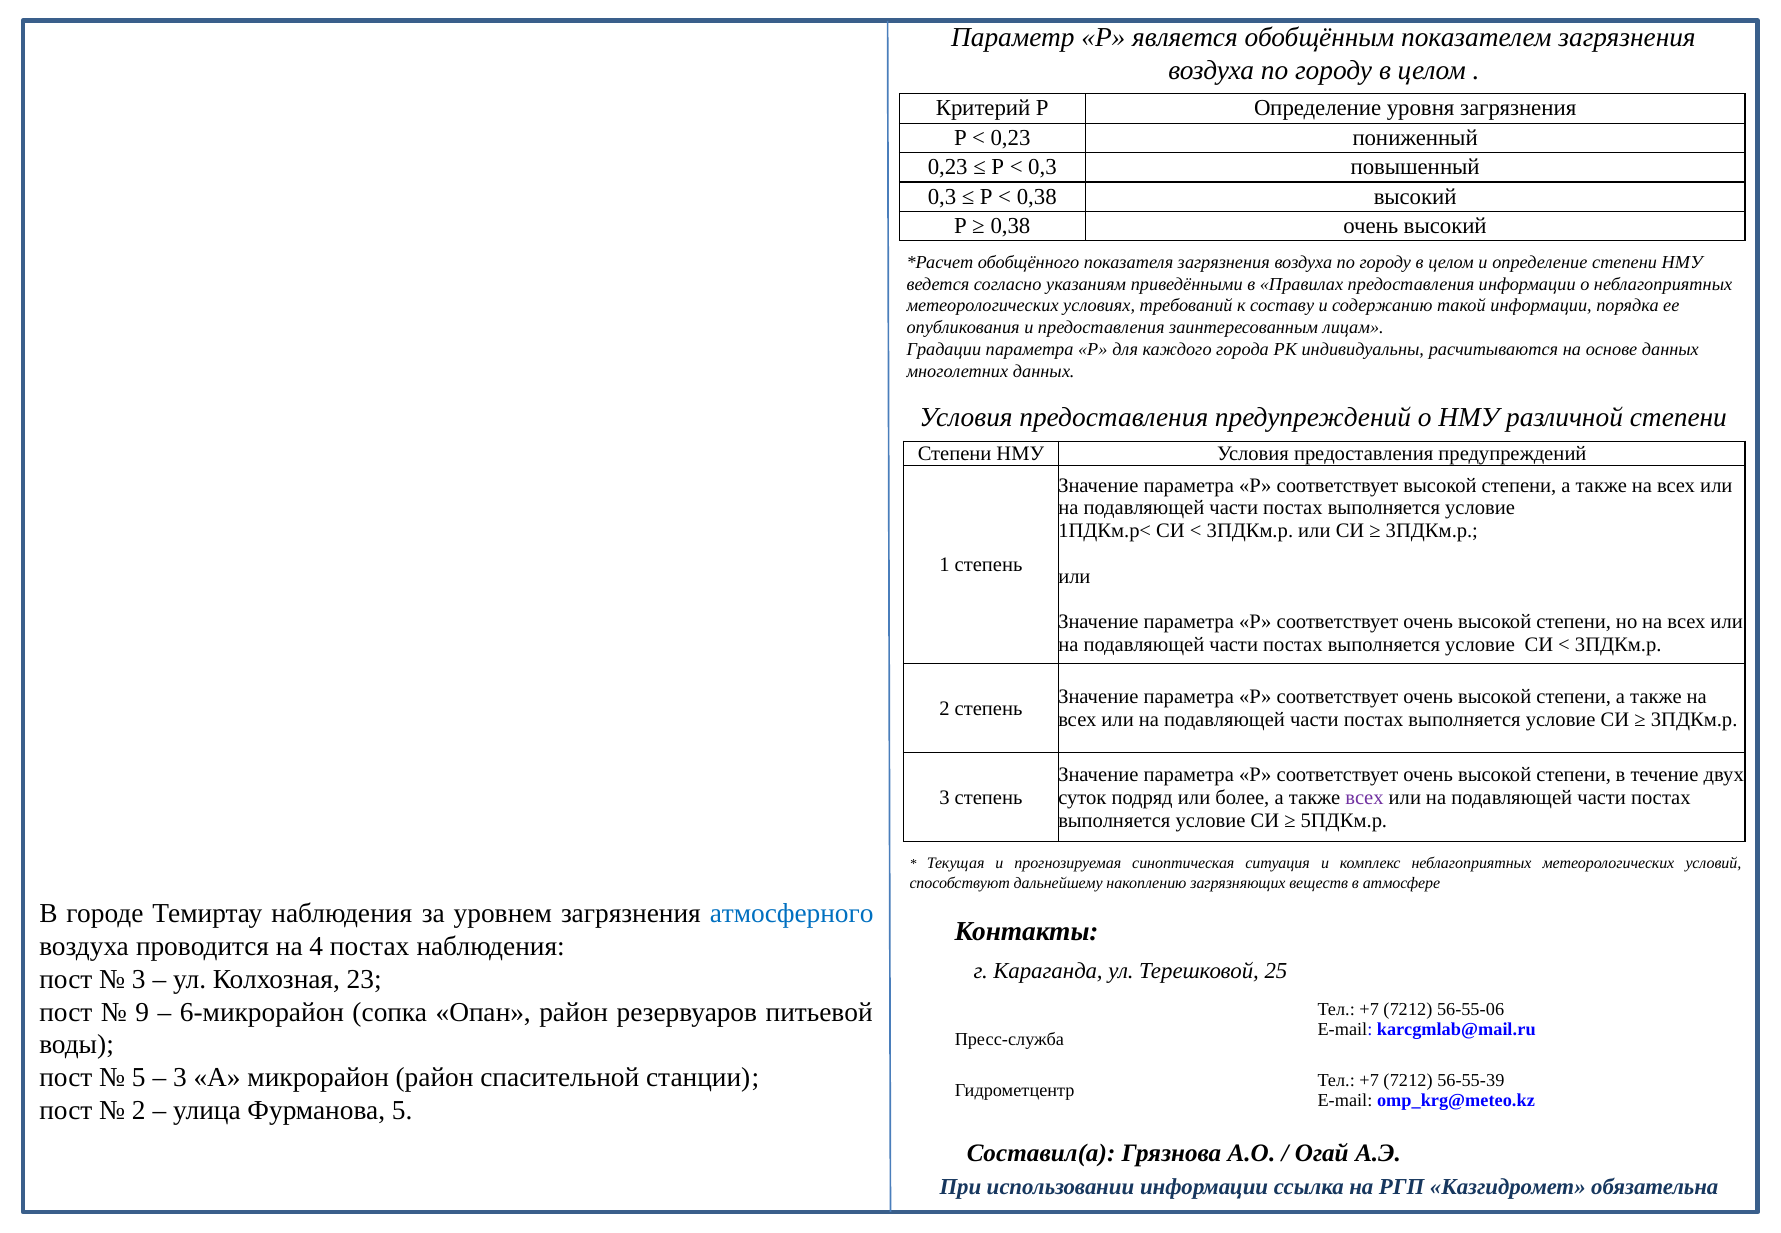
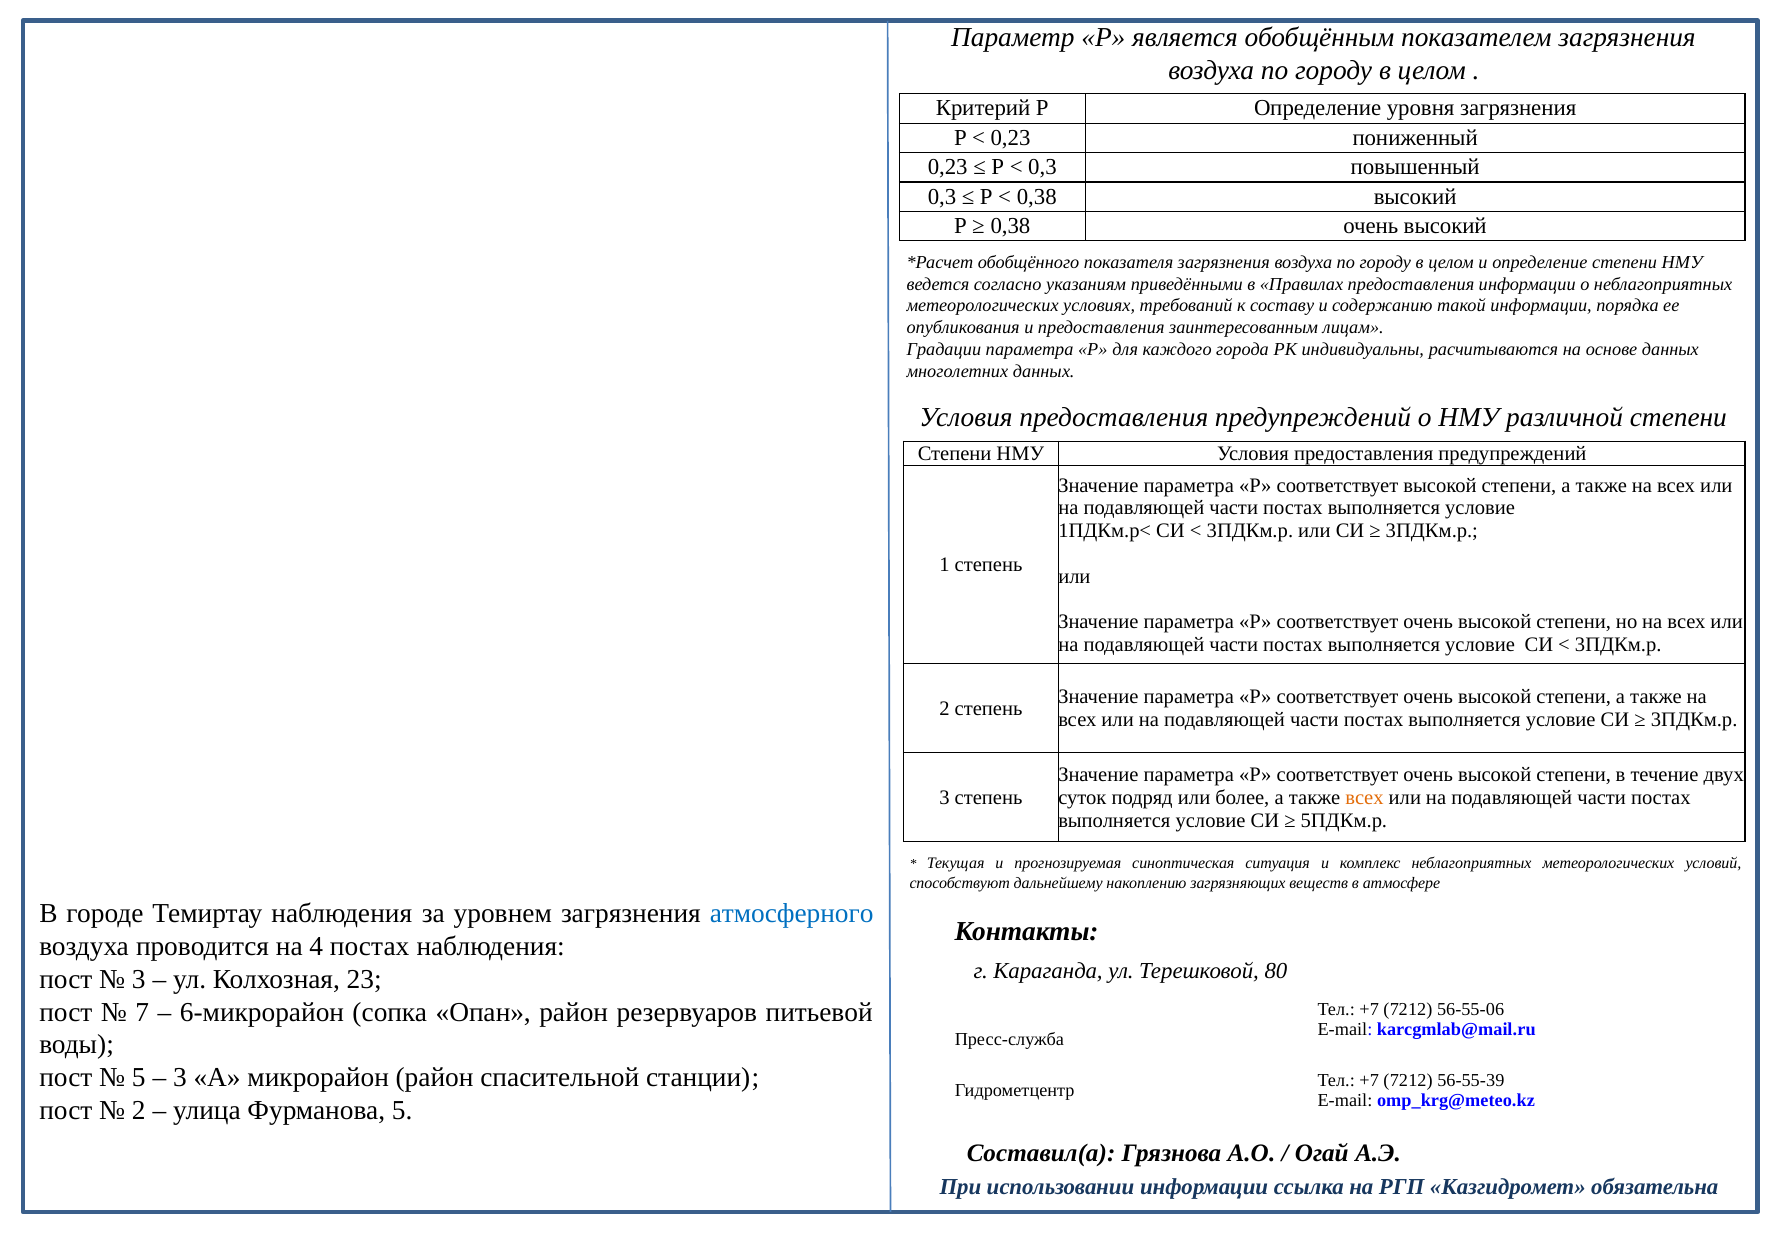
всех colour: purple -> orange (1365, 798)
25: 25 -> 80 (1276, 971)
9: 9 -> 7 (142, 1012)
